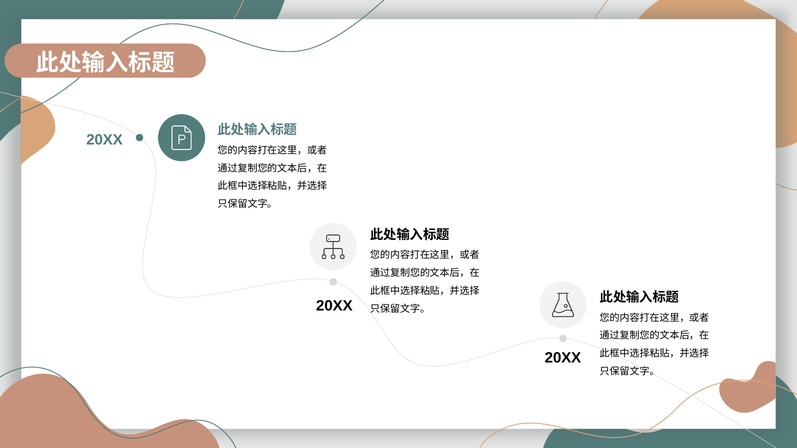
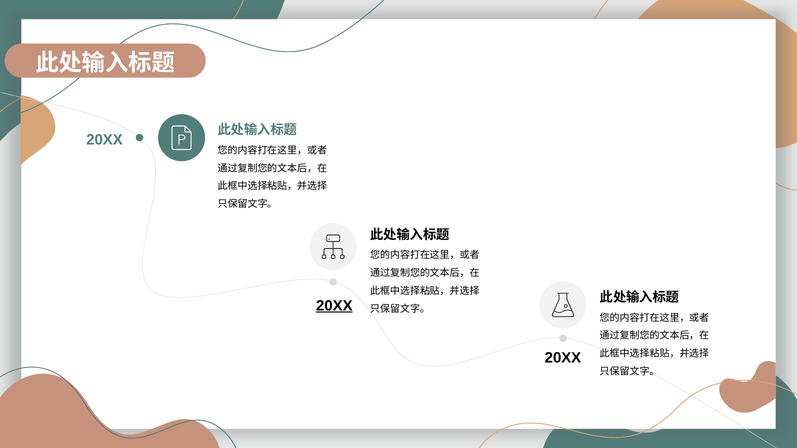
20XX underline: none -> present (334, 306)
